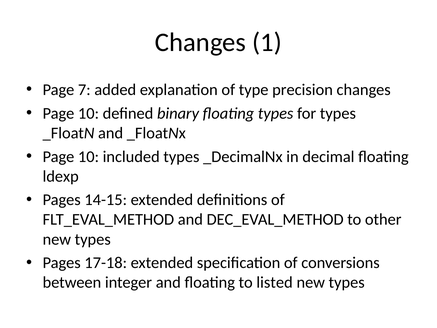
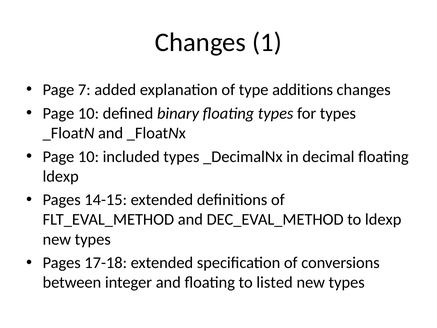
precision: precision -> additions (303, 90)
to other: other -> ldexp (383, 219)
